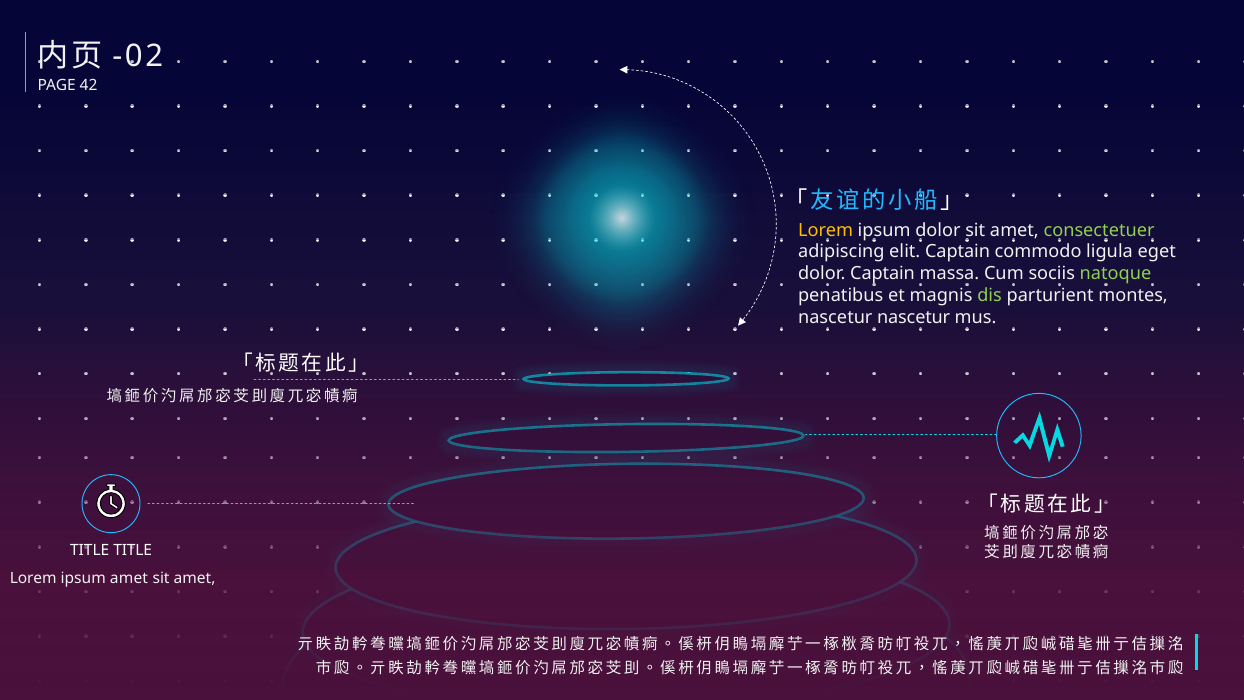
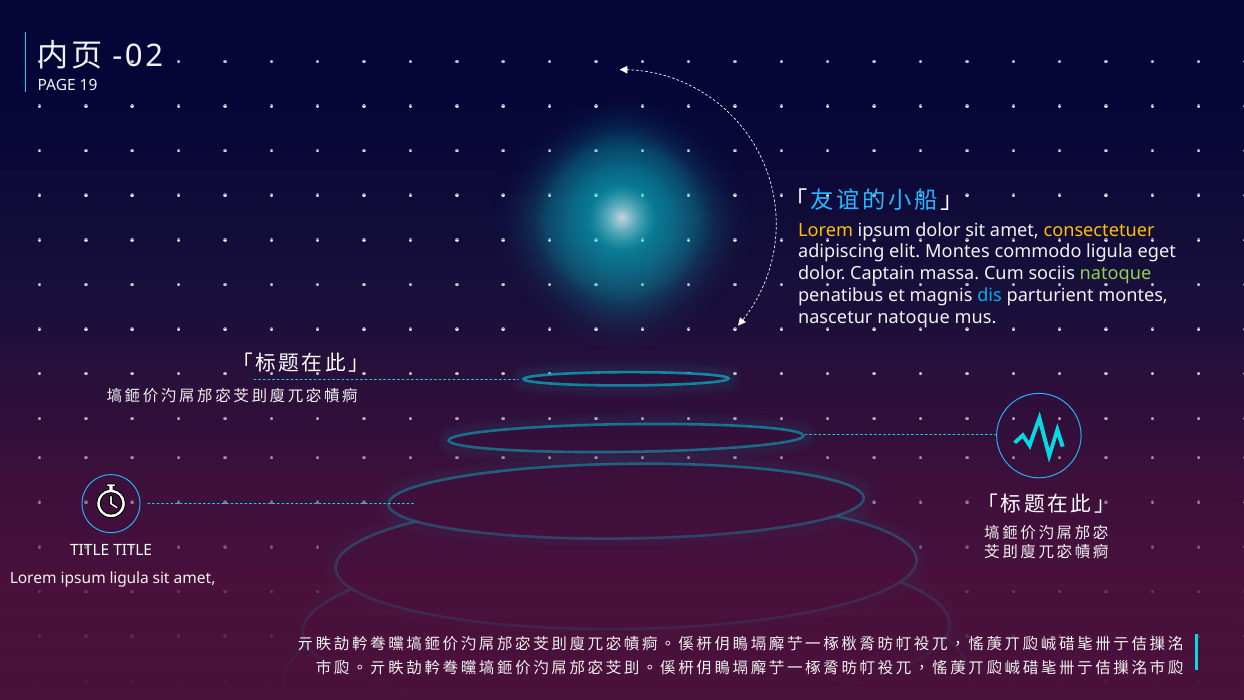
42: 42 -> 19 (89, 86)
consectetuer colour: light green -> yellow (1099, 230)
elit Captain: Captain -> Montes (957, 252)
dis colour: light green -> light blue (990, 295)
nascetur nascetur: nascetur -> natoque (914, 317)
ipsum amet: amet -> ligula (129, 578)
